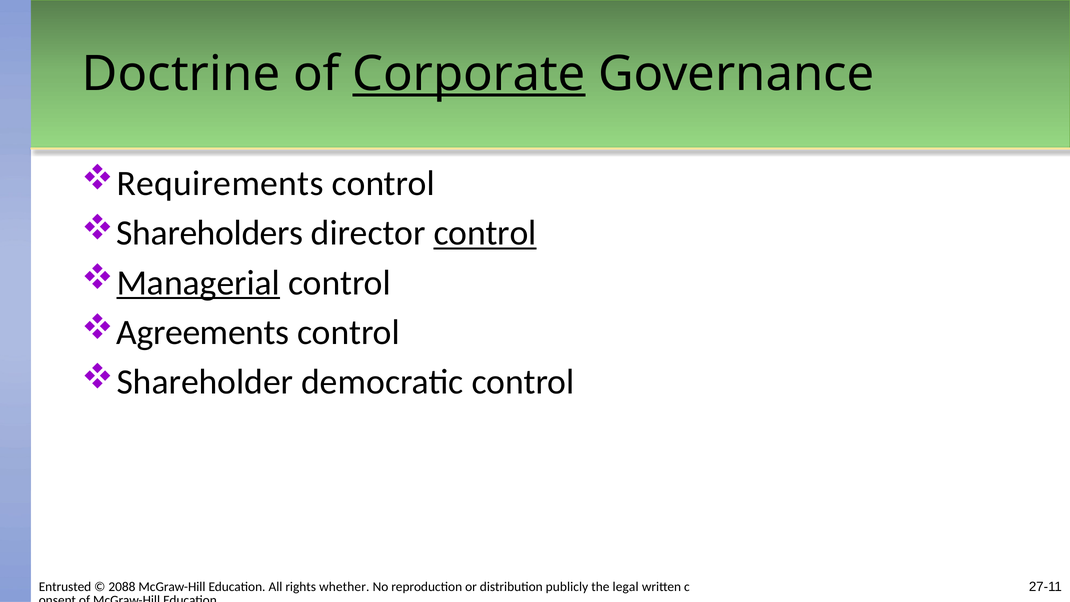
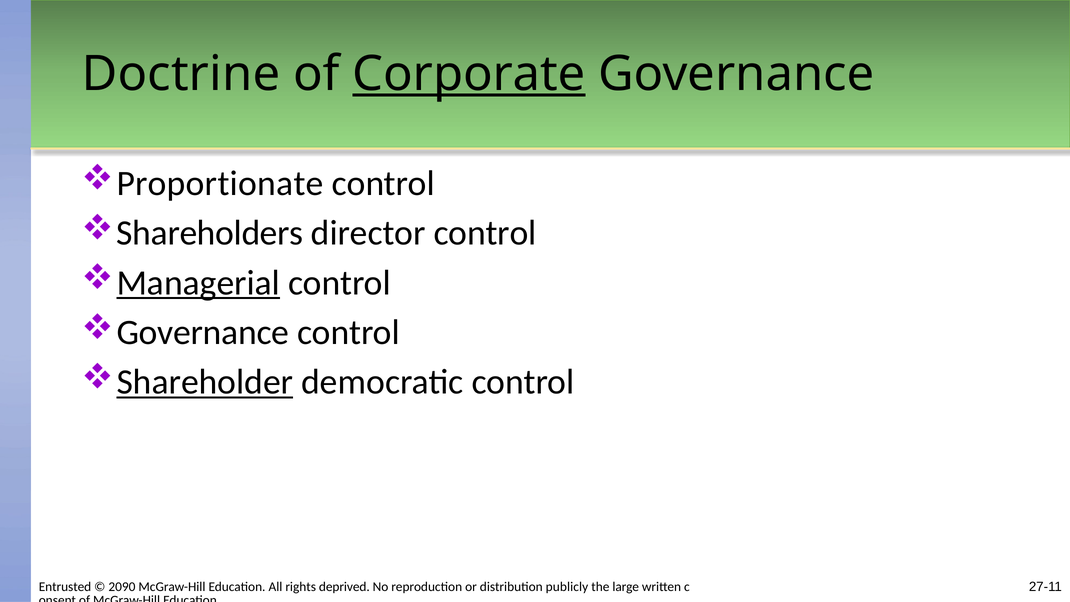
Requirements: Requirements -> Proportionate (220, 183)
control underline: present -> none (485, 233)
Agreements: Agreements -> Governance (203, 332)
Shareholder underline: none -> present (205, 382)
2088: 2088 -> 2090 (122, 587)
whether: whether -> deprived (344, 587)
legal: legal -> large (626, 587)
